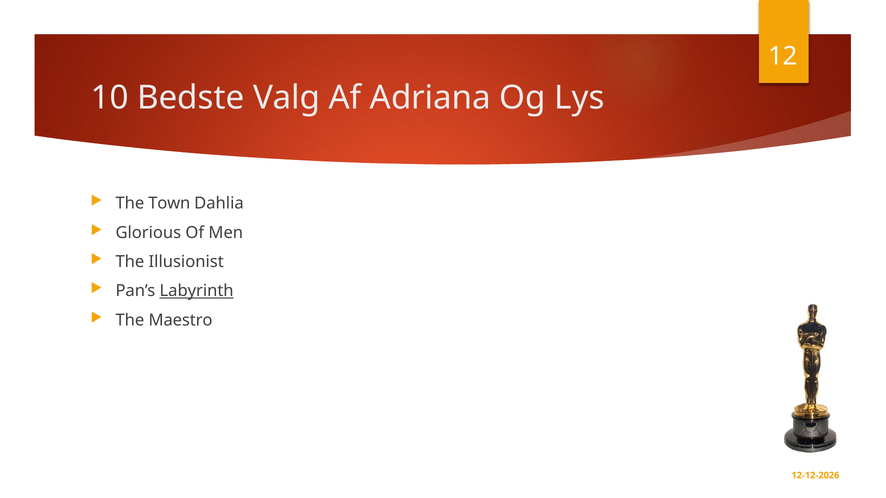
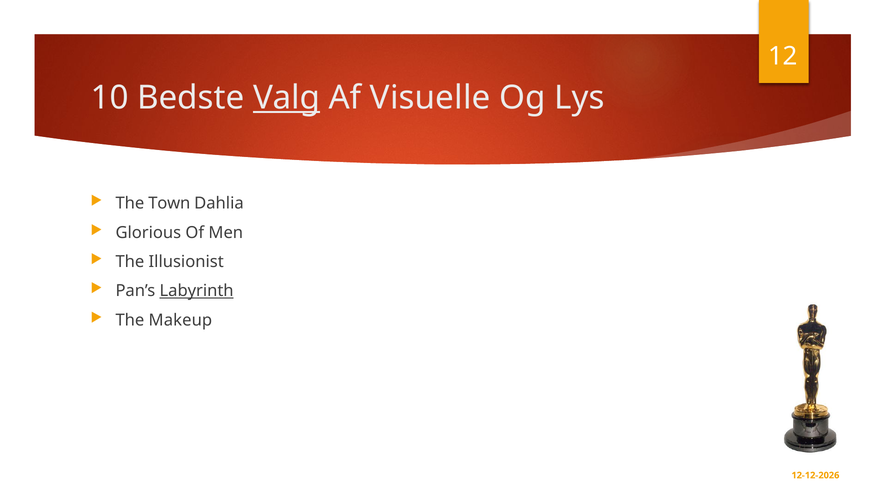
Valg underline: none -> present (287, 98)
Adriana: Adriana -> Visuelle (430, 98)
Maestro: Maestro -> Makeup (180, 320)
